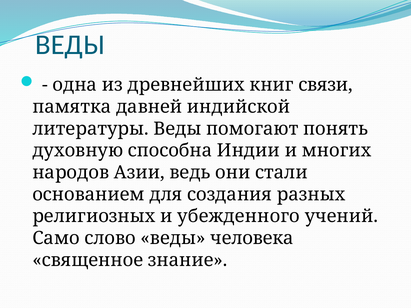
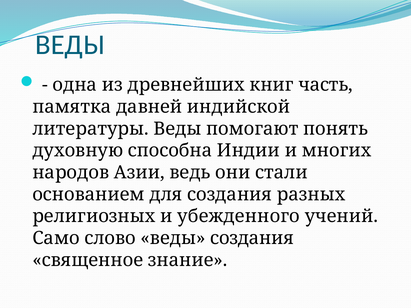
связи: связи -> часть (325, 85)
веды человека: человека -> создания (252, 238)
